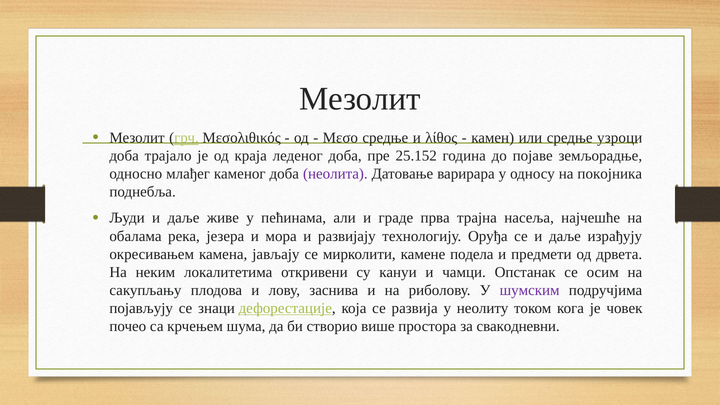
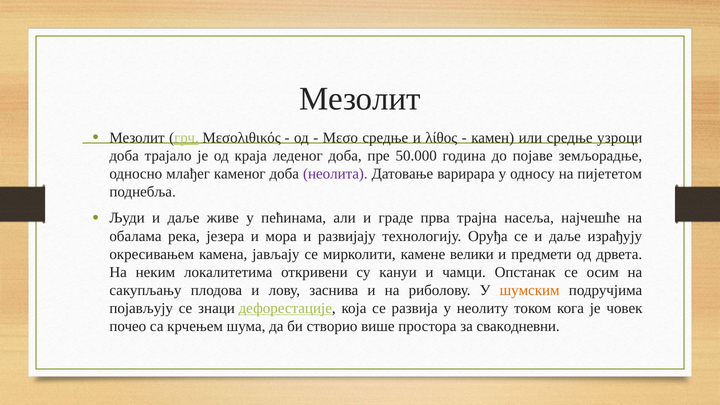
25.152: 25.152 -> 50.000 (416, 156)
покојника: покојника -> пијететом (610, 174)
подела: подела -> велики (472, 254)
шумским colour: purple -> orange (530, 290)
